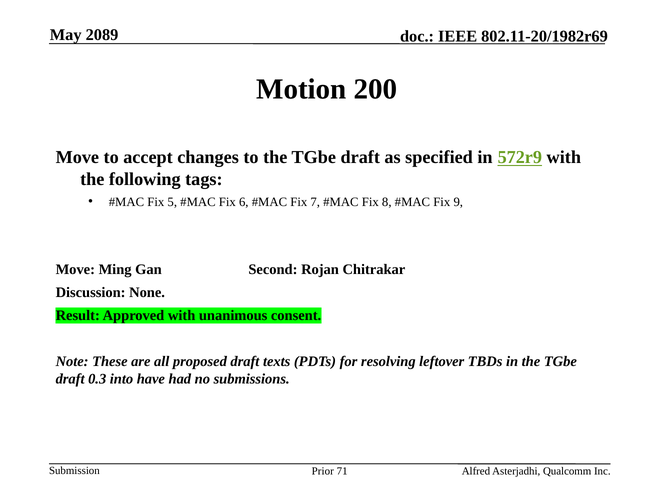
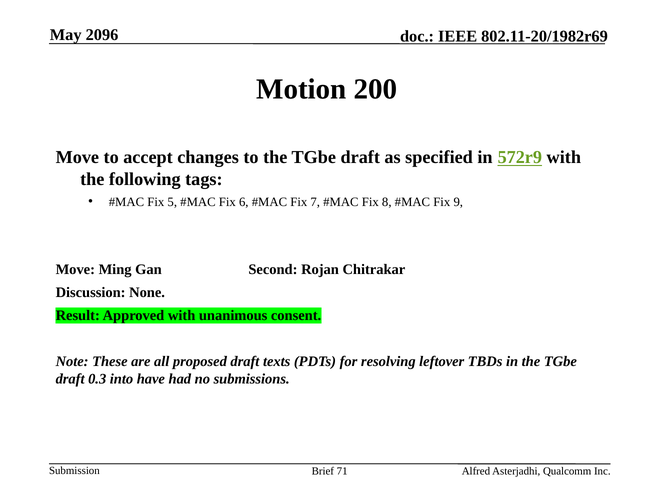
2089: 2089 -> 2096 (102, 35)
Prior: Prior -> Brief (323, 470)
